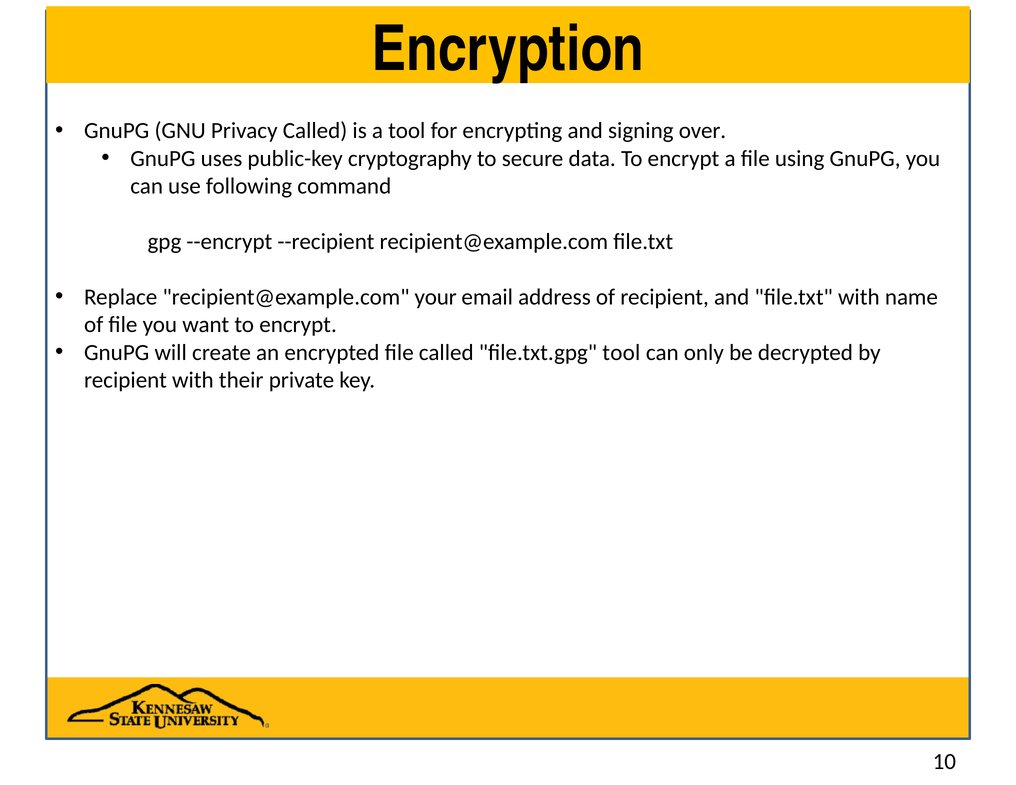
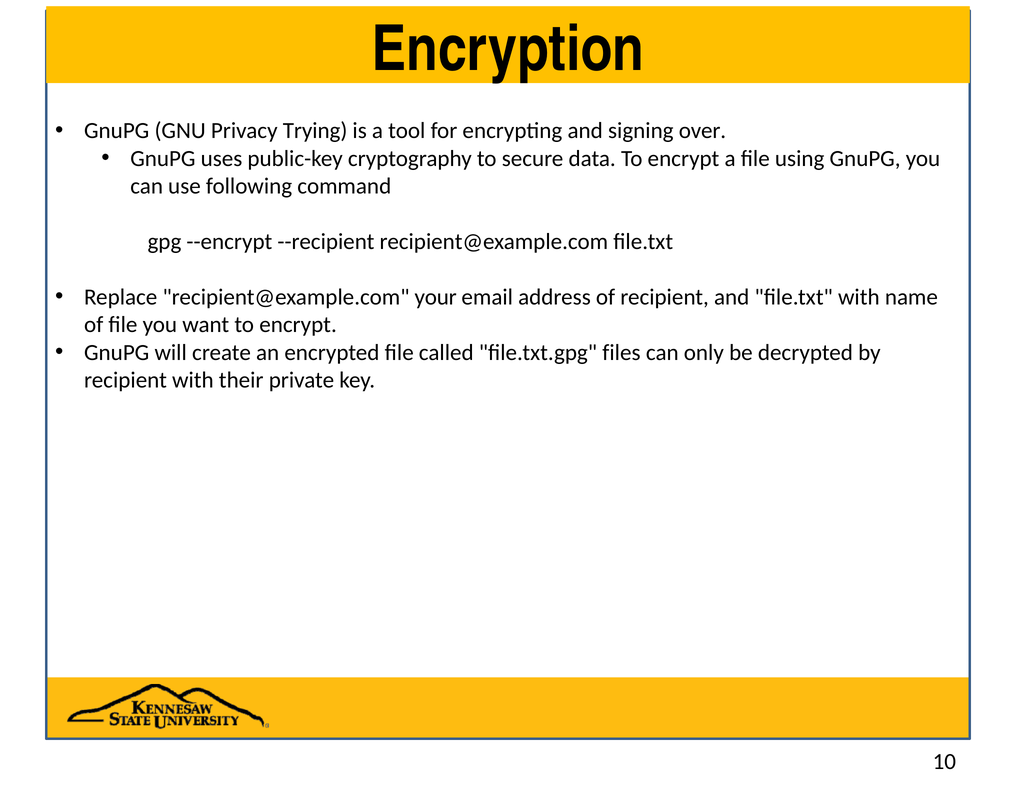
Privacy Called: Called -> Trying (315, 131)
file.txt.gpg tool: tool -> files (621, 352)
